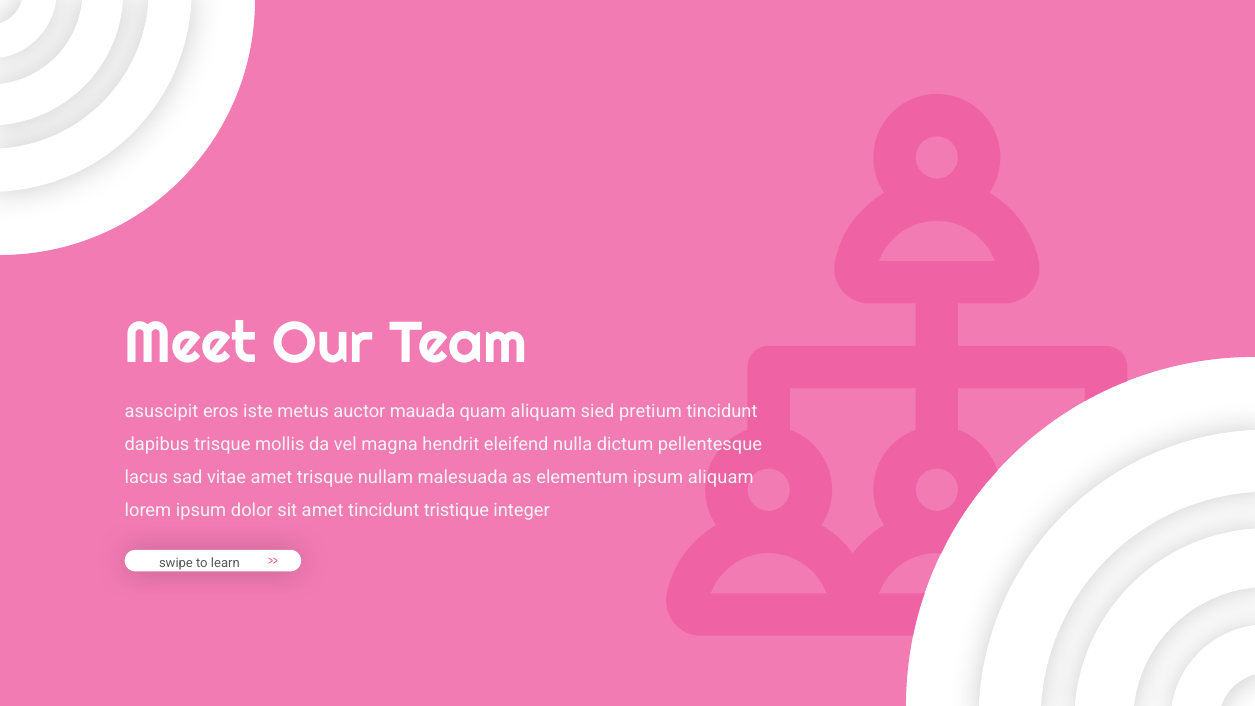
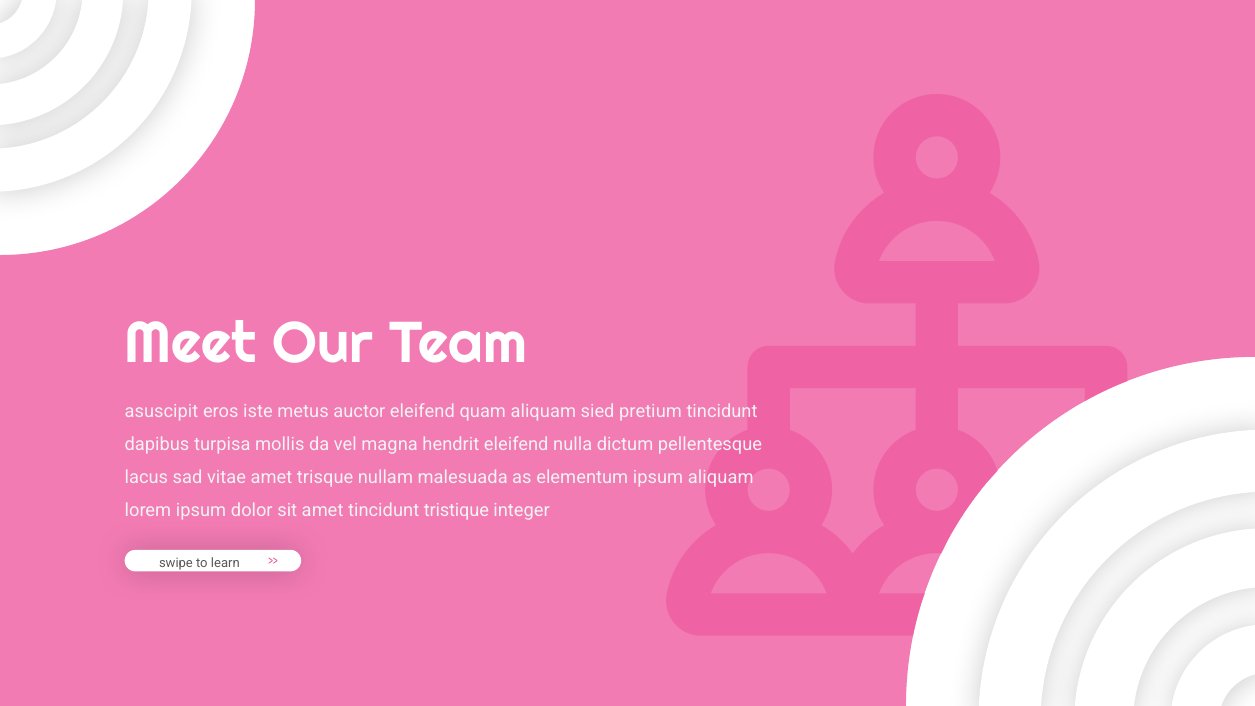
auctor mauada: mauada -> eleifend (422, 411)
dapibus trisque: trisque -> turpisa (222, 444)
